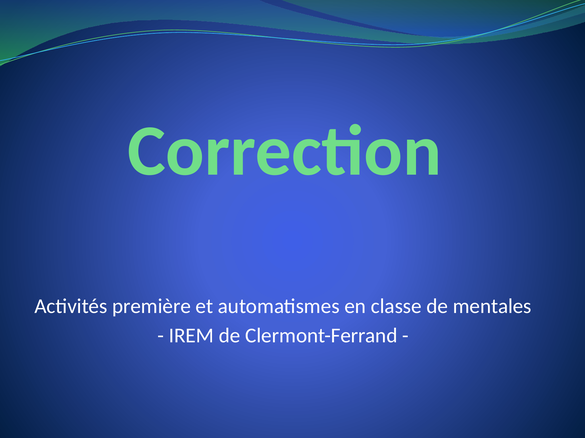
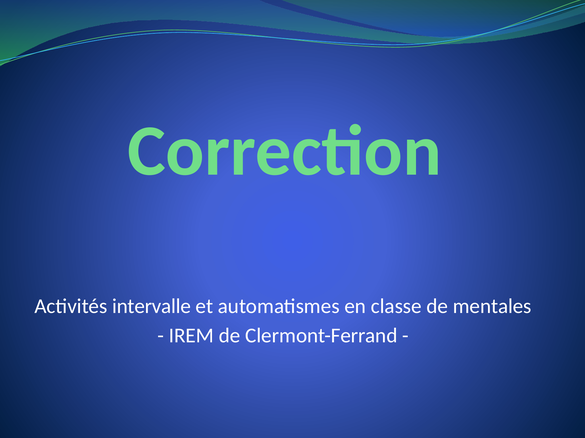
première: première -> intervalle (152, 307)
